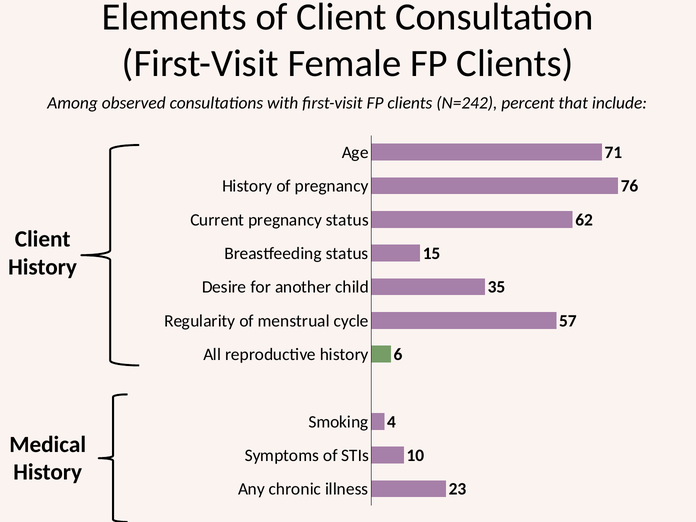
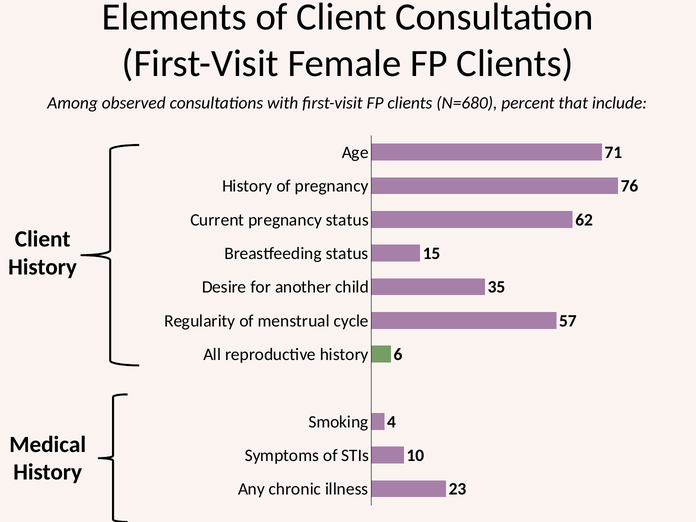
N=242: N=242 -> N=680 (467, 103)
